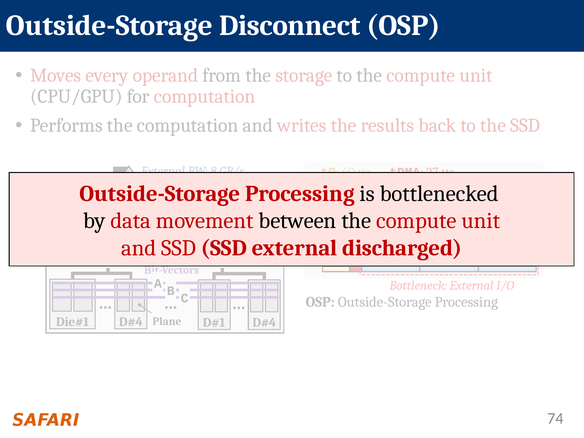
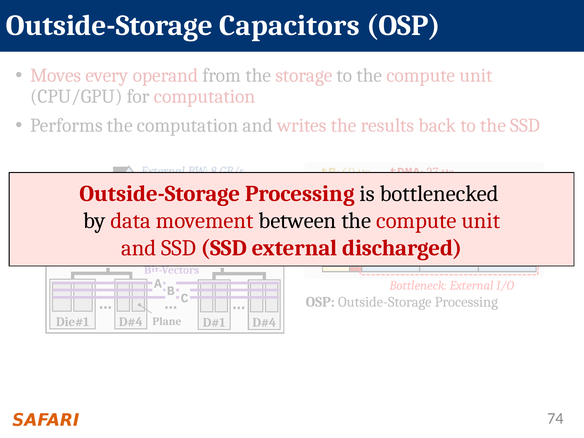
Disconnect: Disconnect -> Capacitors (289, 26)
